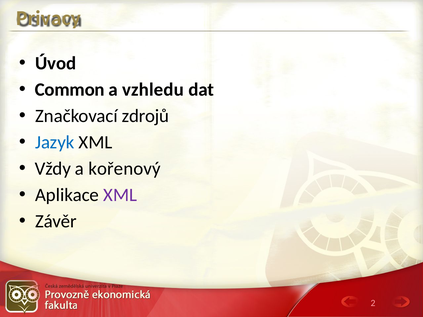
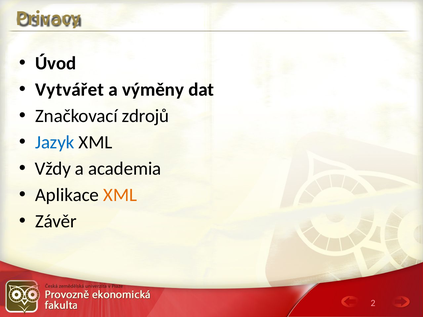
Common: Common -> Vytvářet (70, 90)
vzhledu: vzhledu -> výměny (153, 90)
kořenový: kořenový -> academia (125, 169)
XML colour: purple -> orange (120, 195)
